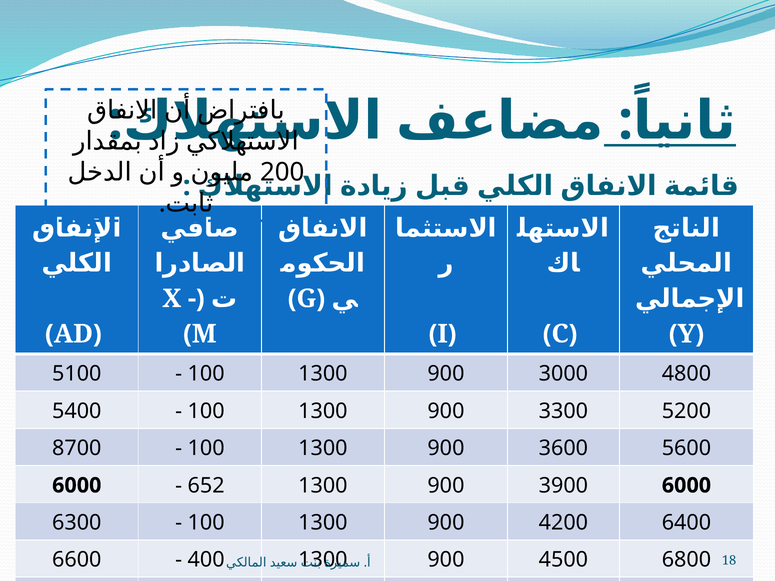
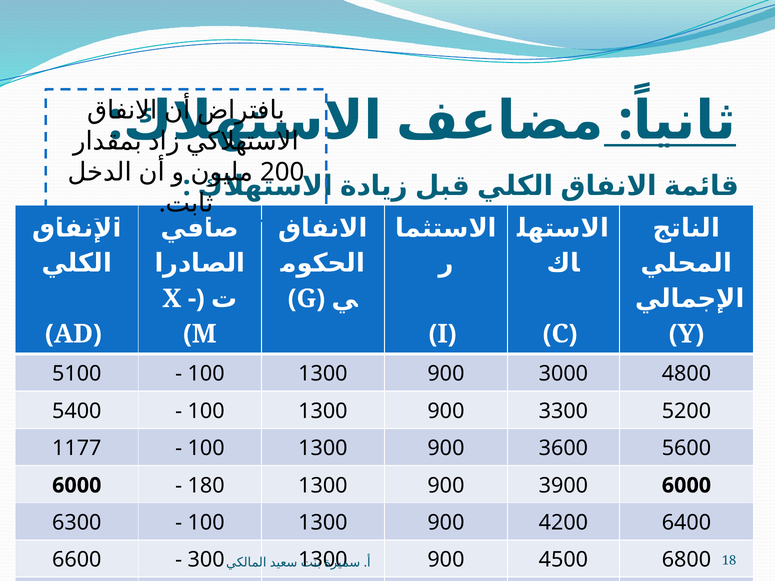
8700: 8700 -> 1177 (77, 448)
652: 652 -> 180 (206, 486)
400: 400 -> 300 (206, 560)
